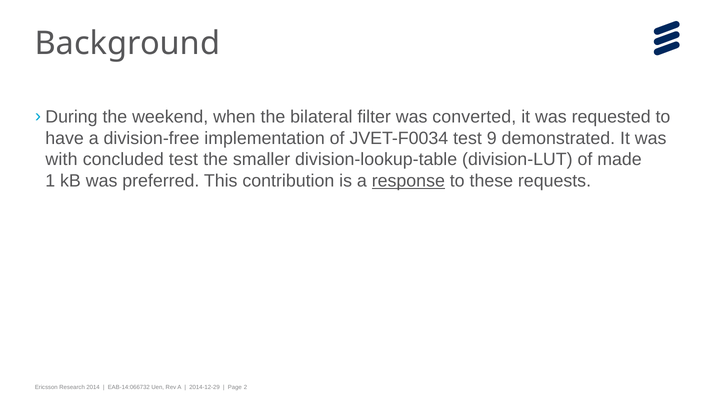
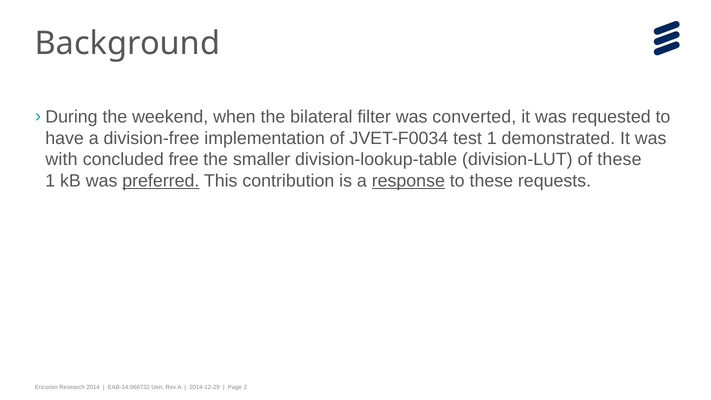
test 9: 9 -> 1 (492, 138)
concluded test: test -> free (184, 160)
of made: made -> these (619, 160)
preferred underline: none -> present (161, 181)
